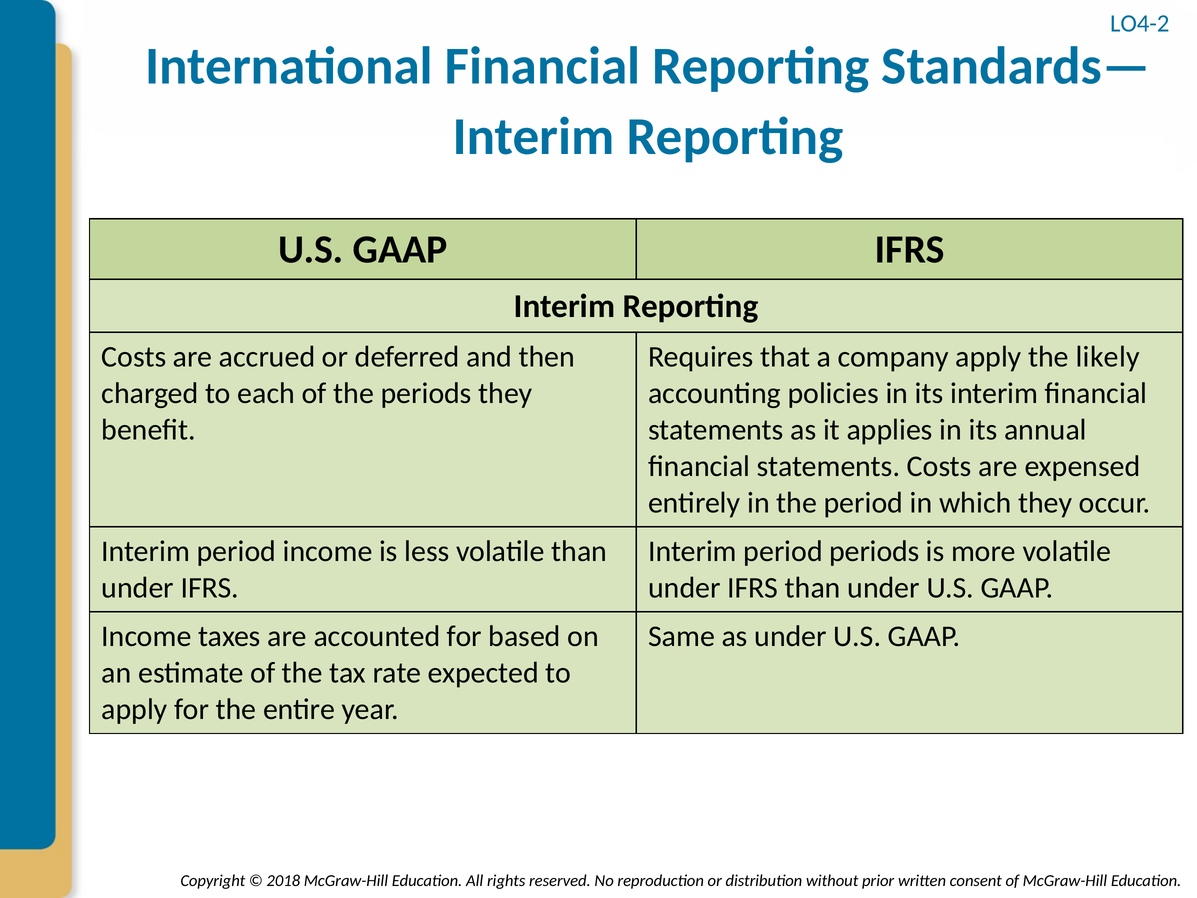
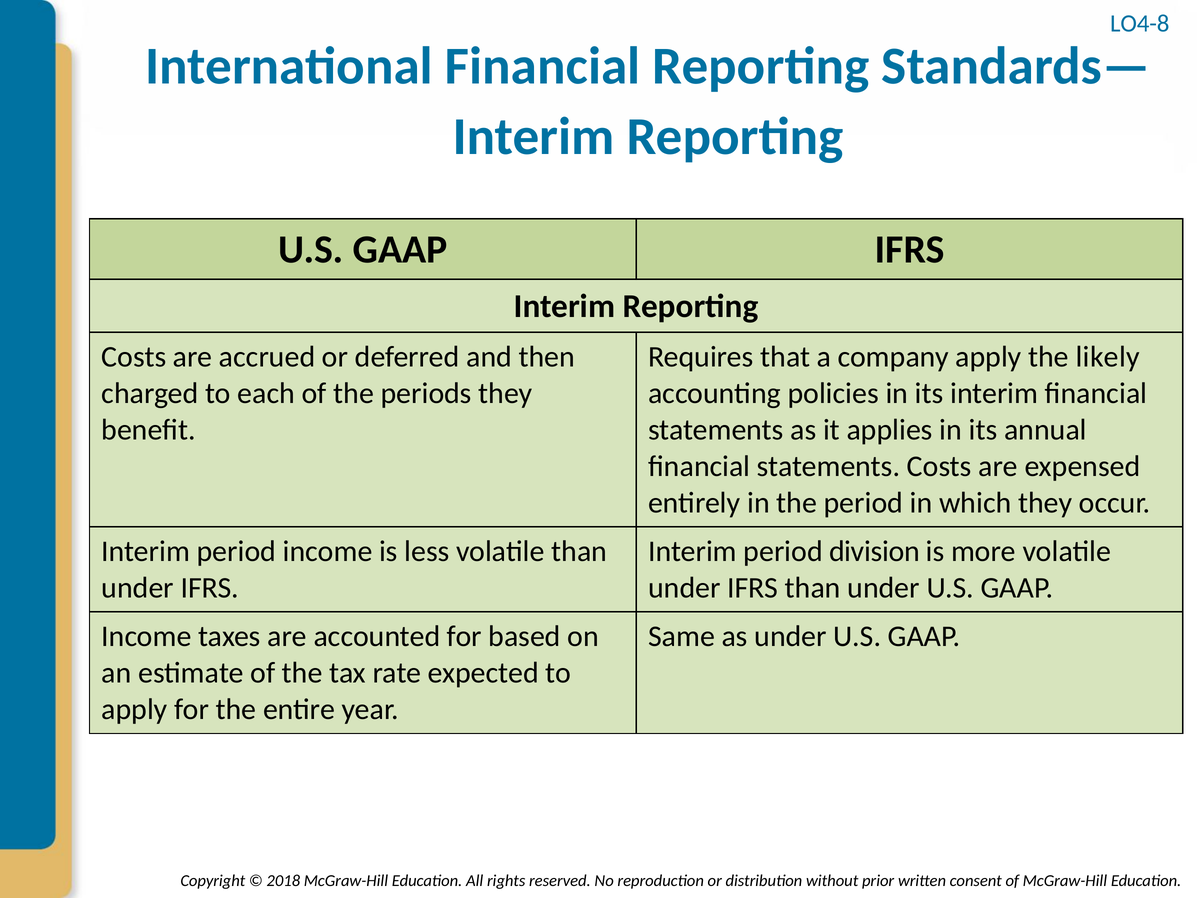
LO4-2: LO4-2 -> LO4-8 (1140, 24)
period periods: periods -> division (874, 551)
